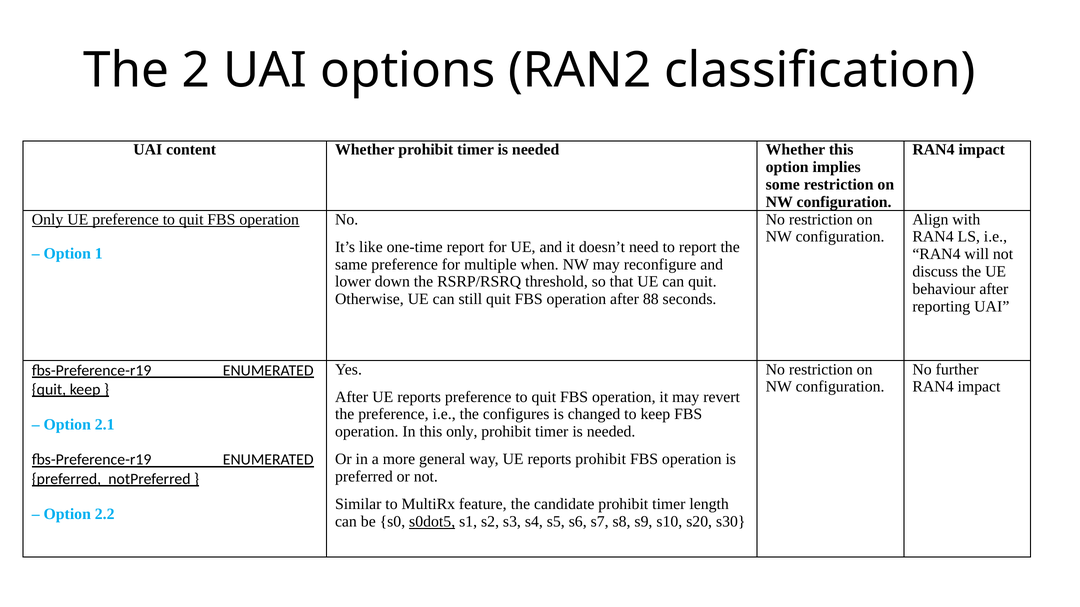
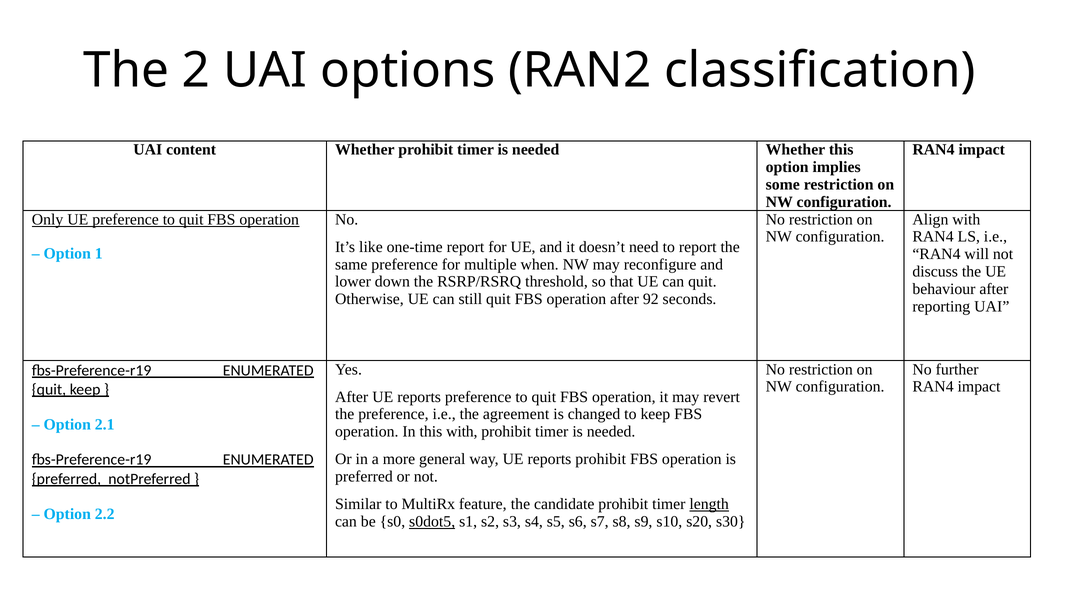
88: 88 -> 92 (651, 299)
configures: configures -> agreement (516, 415)
this only: only -> with (462, 432)
length underline: none -> present (709, 505)
